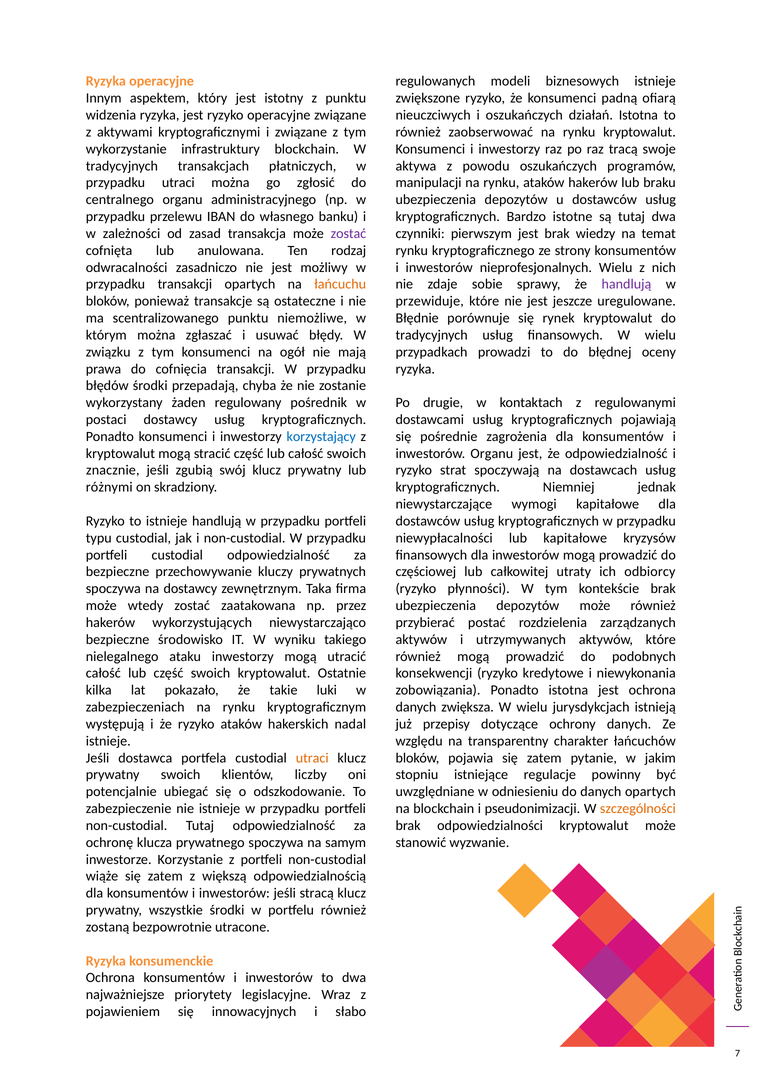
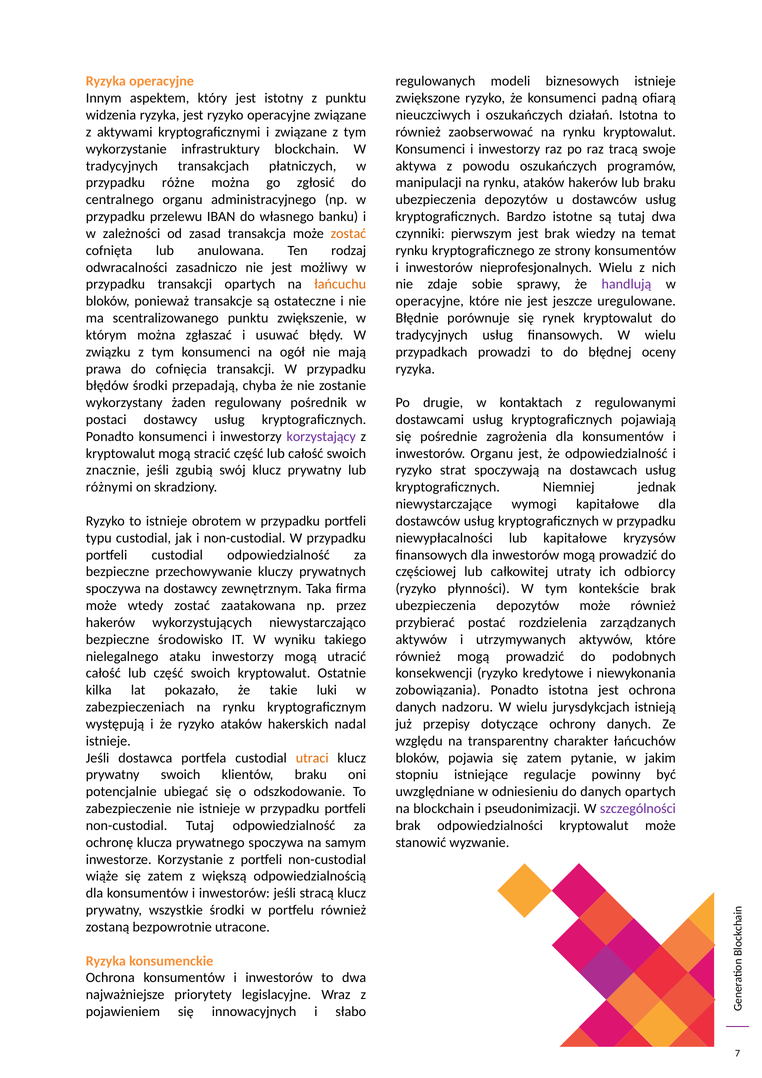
przypadku utraci: utraci -> różne (178, 183)
zostać colour: purple -> orange (348, 233)
przewiduje: przewiduje -> operacyjne (430, 301)
niemożliwe: niemożliwe -> zwiększenie (312, 318)
korzystający colour: blue -> purple (321, 436)
istnieje handlują: handlują -> obrotem (217, 521)
zwiększa: zwiększa -> nadzoru (467, 707)
klientów liczby: liczby -> braku (311, 775)
szczególności colour: orange -> purple (638, 808)
